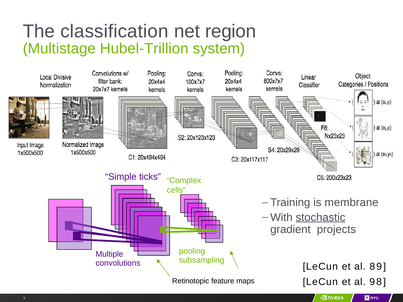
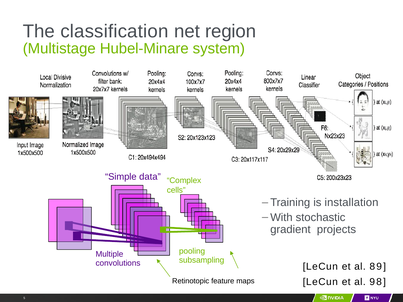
Hubel-Trillion: Hubel-Trillion -> Hubel-Minare (144, 49)
ticks: ticks -> data (150, 177)
membrane: membrane -> installation (351, 203)
stochastic underline: present -> none (321, 218)
